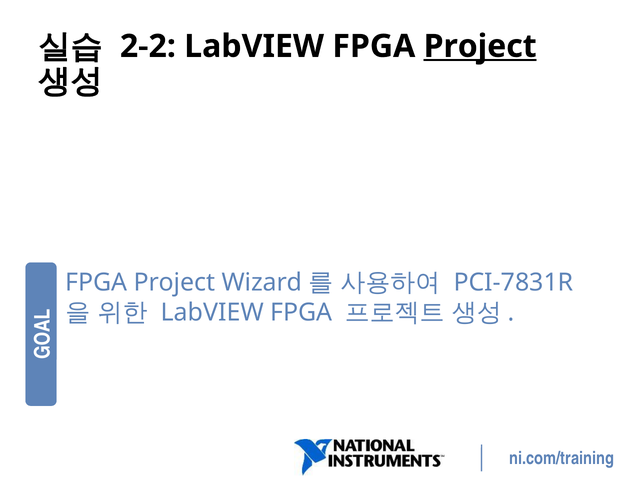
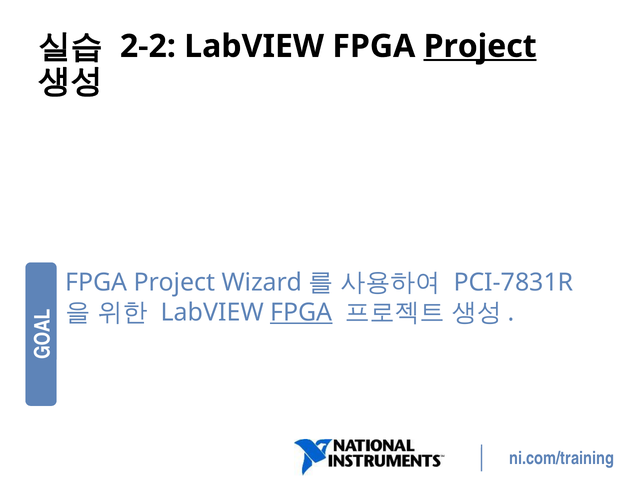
FPGA underline: none -> present (301, 312)
